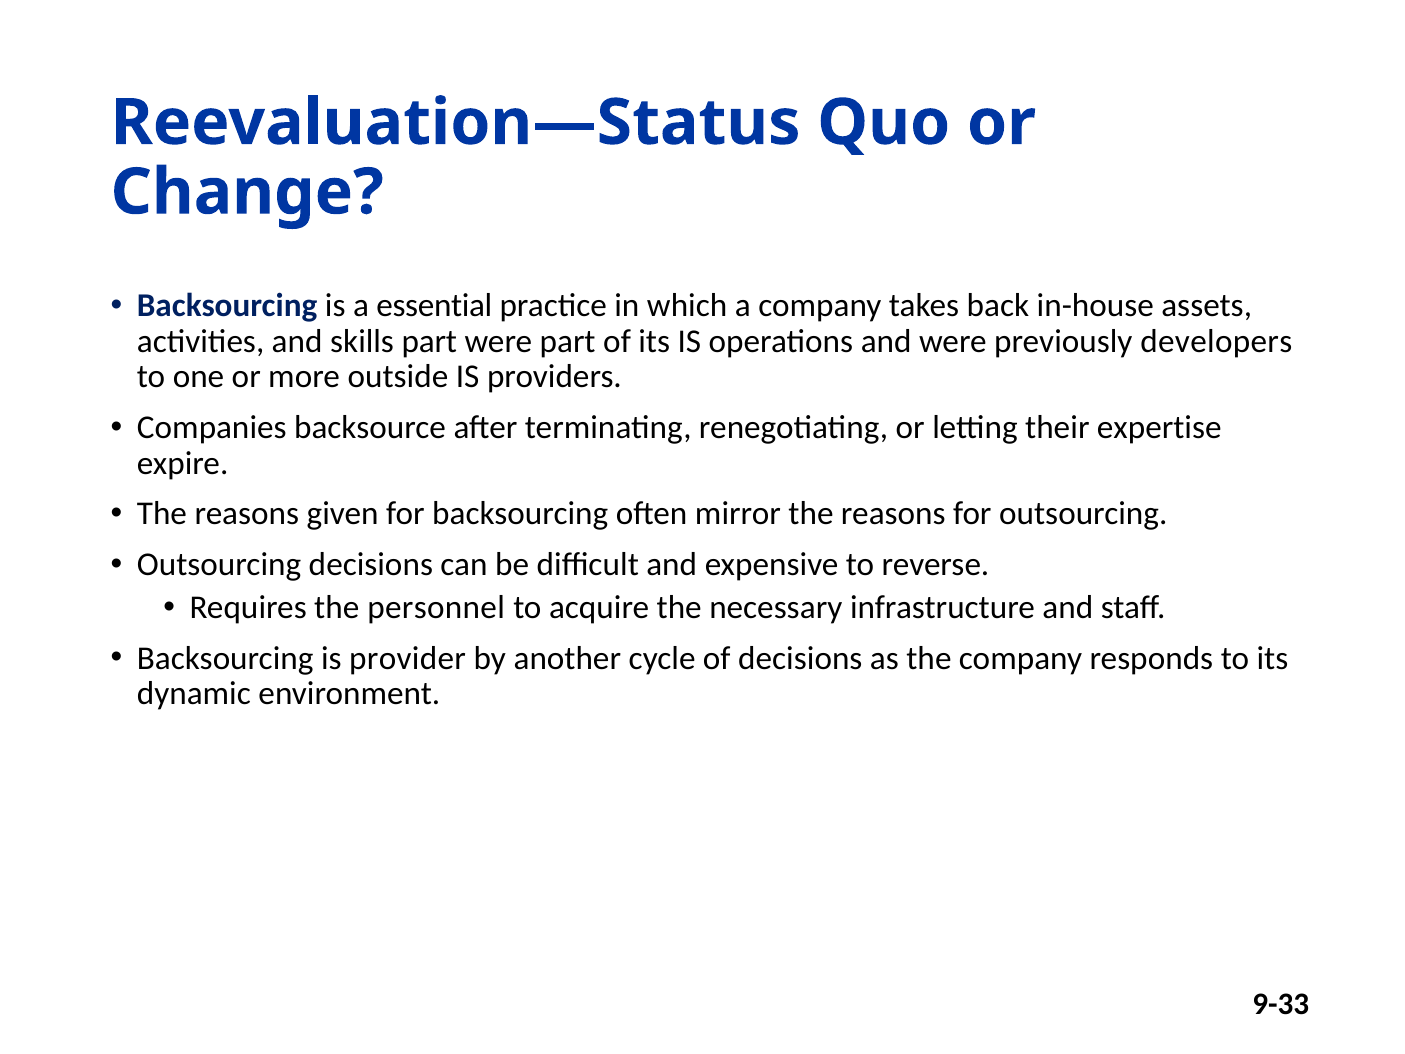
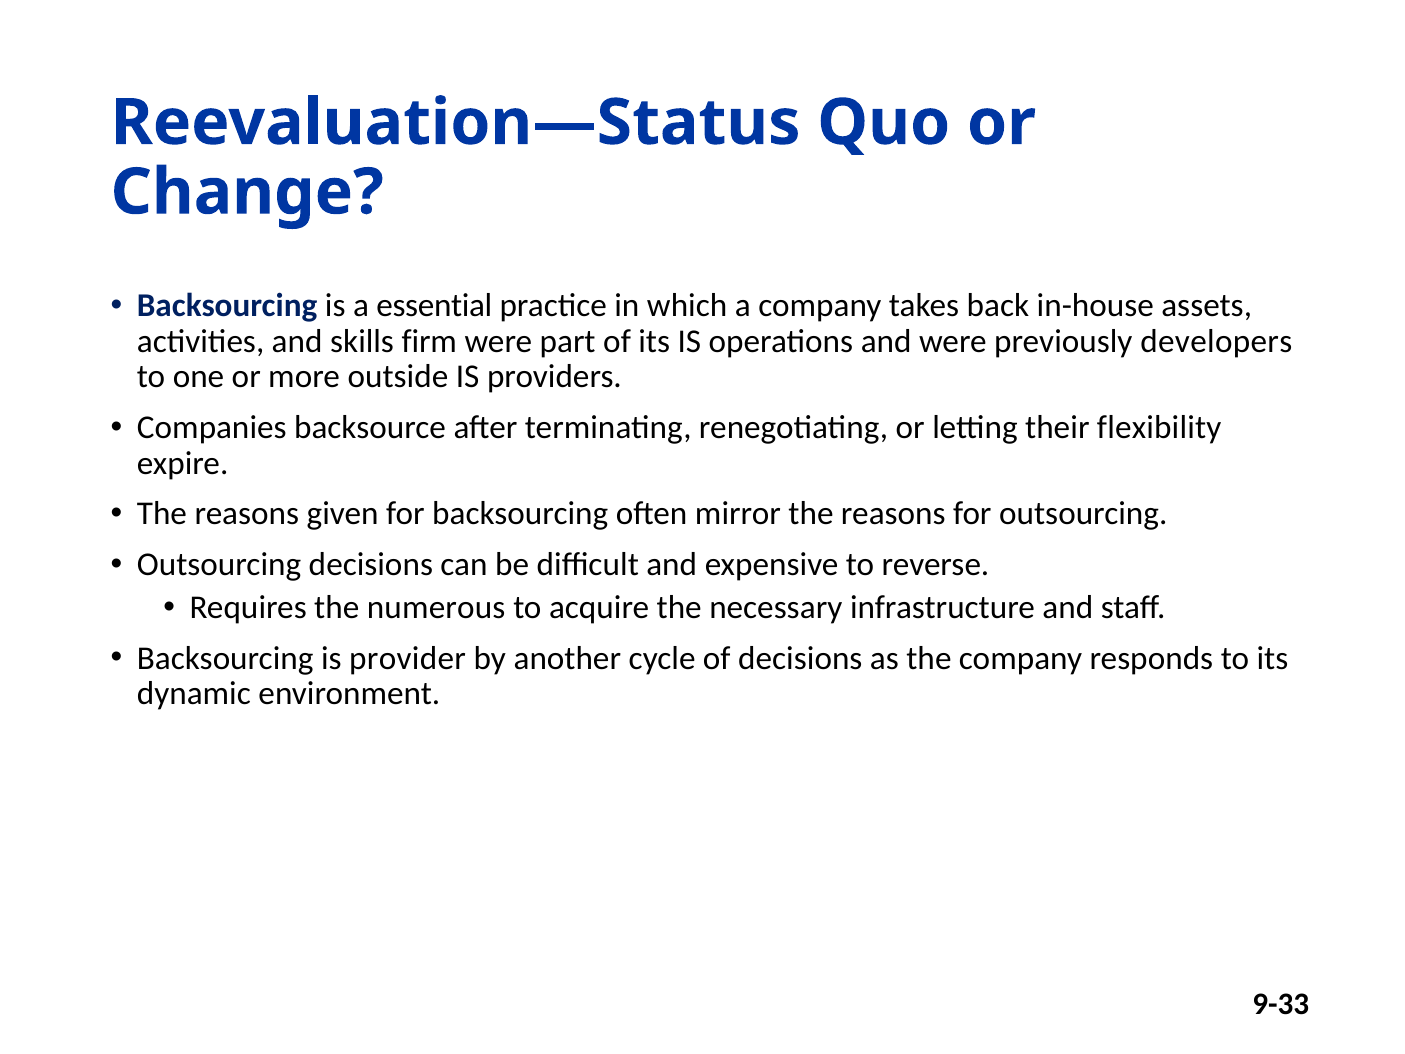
skills part: part -> firm (429, 341)
expertise: expertise -> flexibility (1159, 427)
personnel: personnel -> numerous (436, 607)
